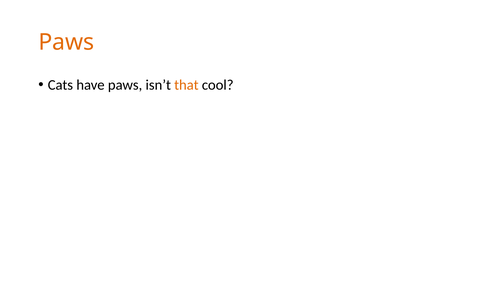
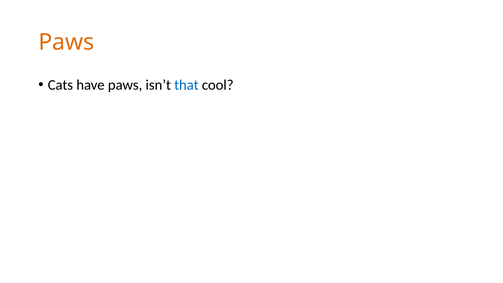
that colour: orange -> blue (186, 85)
